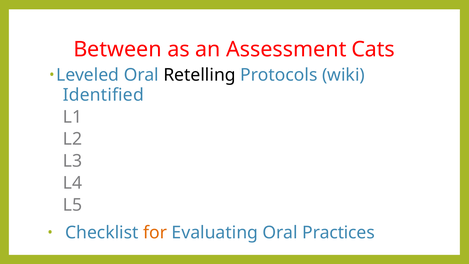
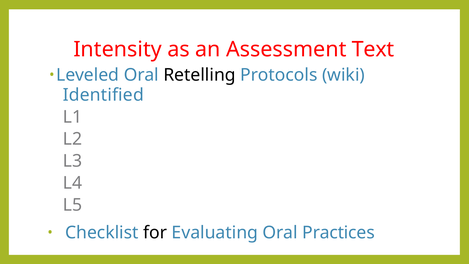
Between: Between -> Intensity (118, 49)
Cats: Cats -> Text (373, 49)
for colour: orange -> black (155, 233)
